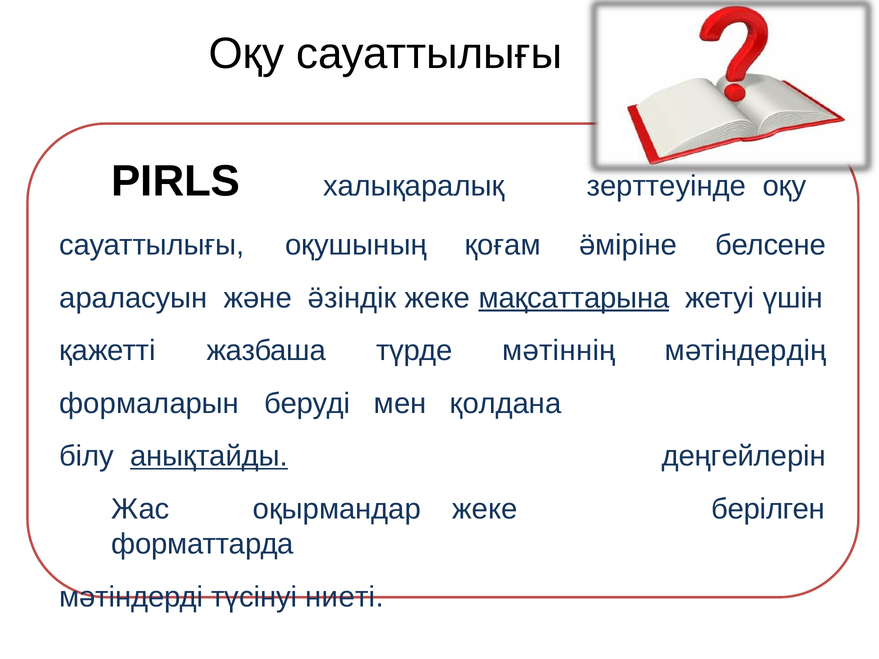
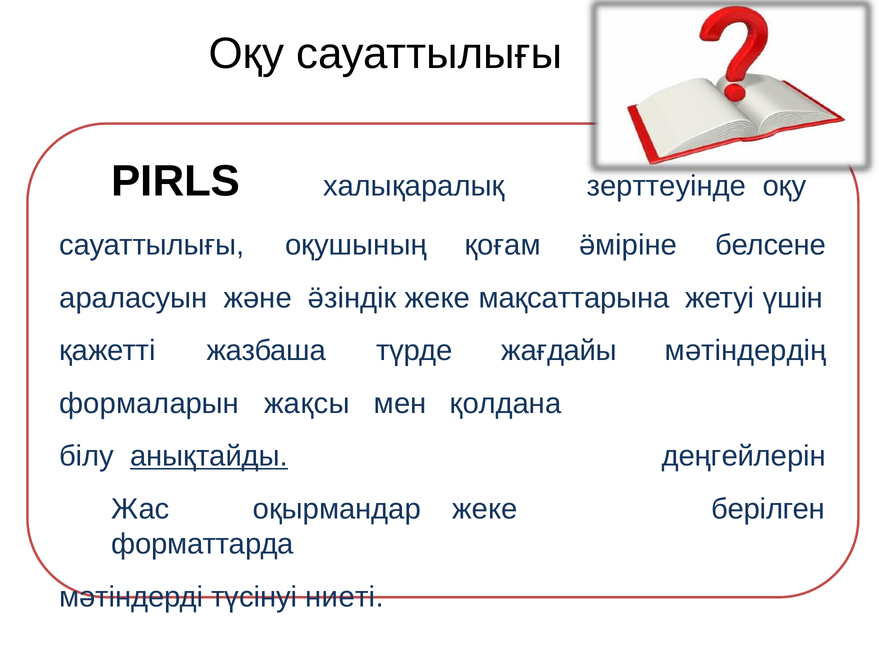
мақсаттарына underline: present -> none (574, 298)
мәтіннің: мәтіннің -> жағдайы (559, 351)
беруді: беруді -> жақсы (307, 404)
